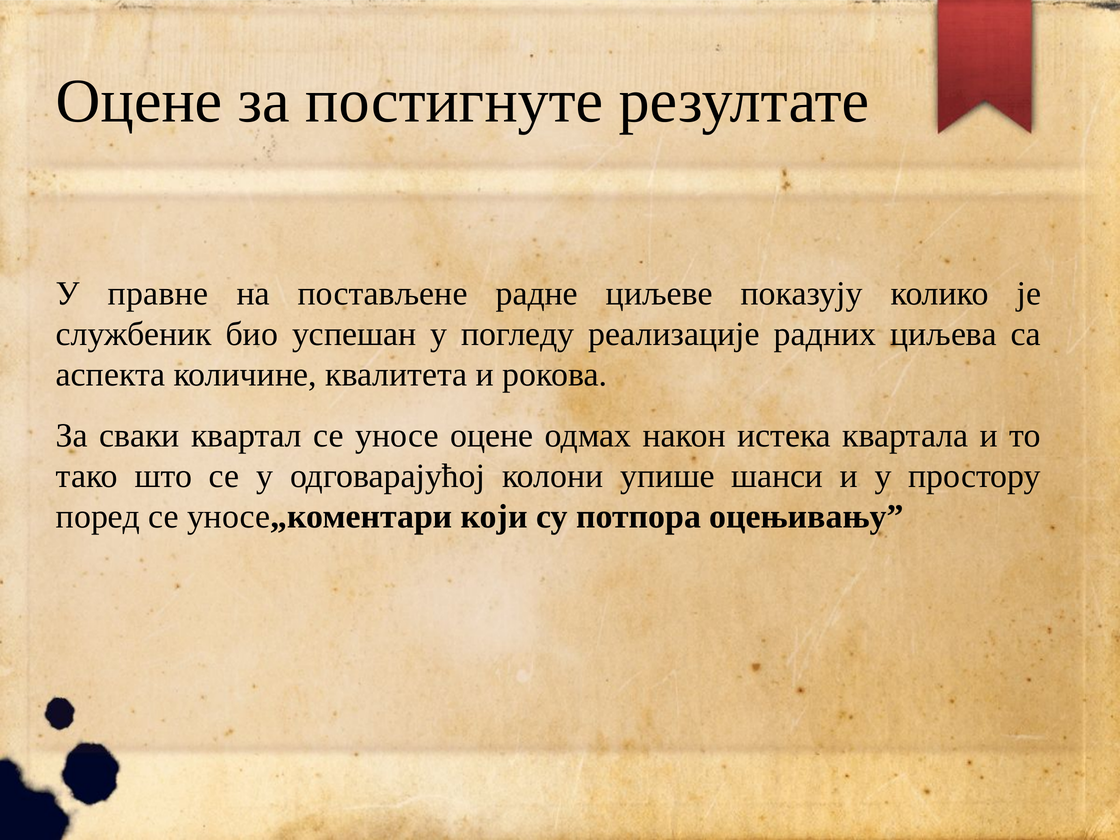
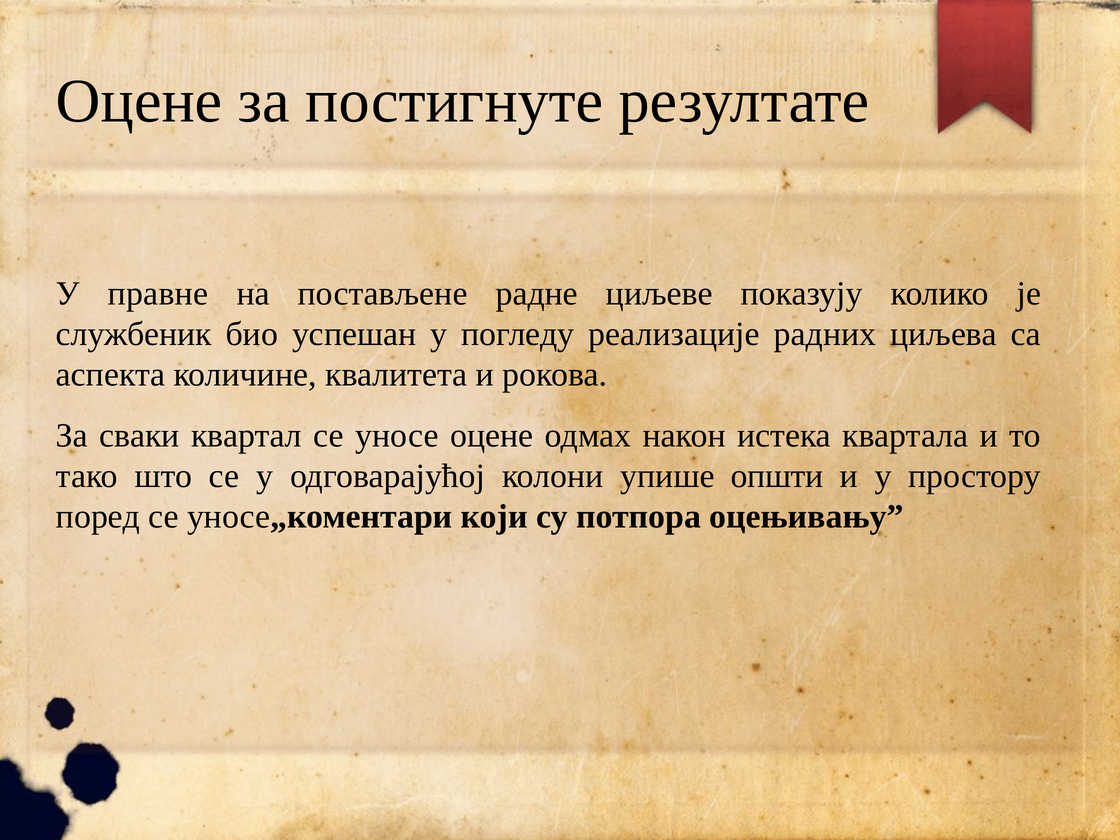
шанси: шанси -> општи (777, 476)
